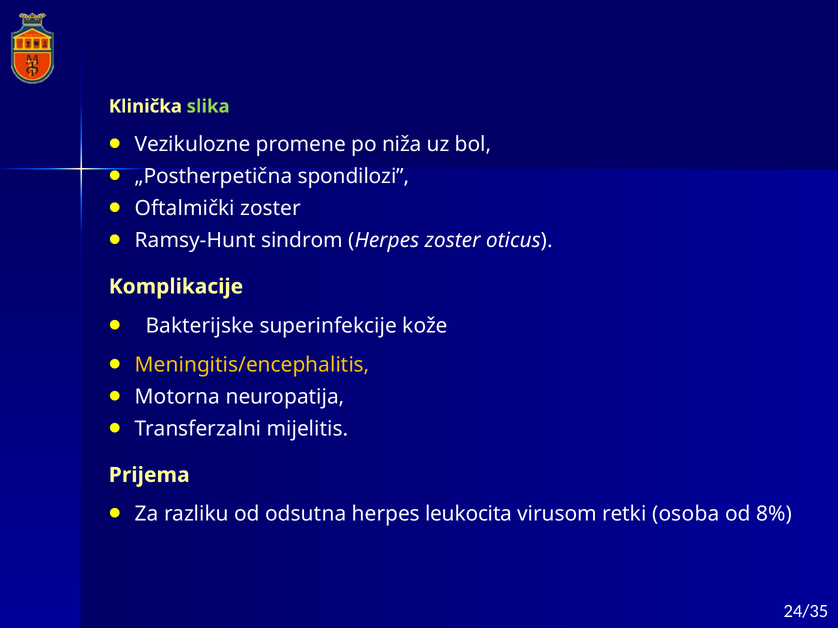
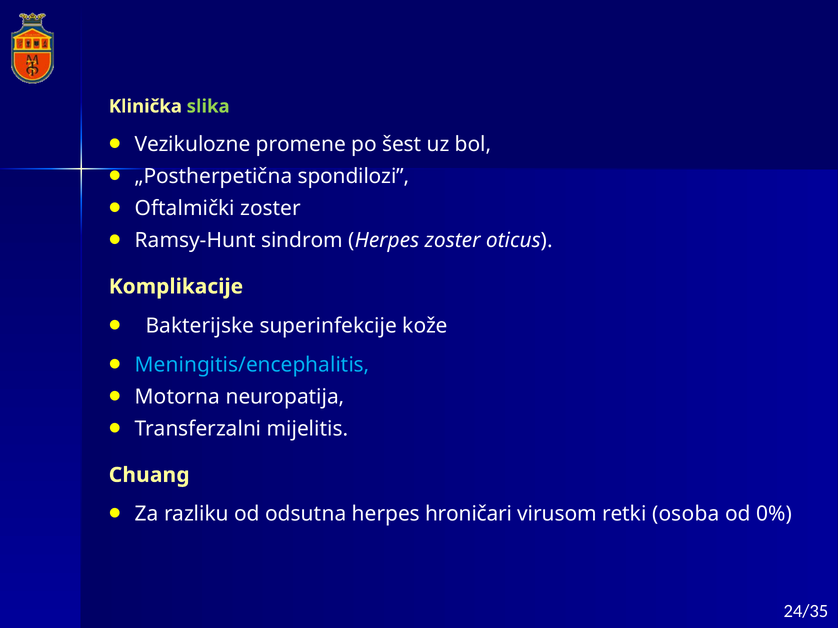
niža: niža -> šest (402, 144)
Meningitis/encephalitis colour: yellow -> light blue (252, 365)
Prijema: Prijema -> Chuang (149, 475)
leukocita: leukocita -> hroničari (469, 514)
8%: 8% -> 0% (774, 514)
